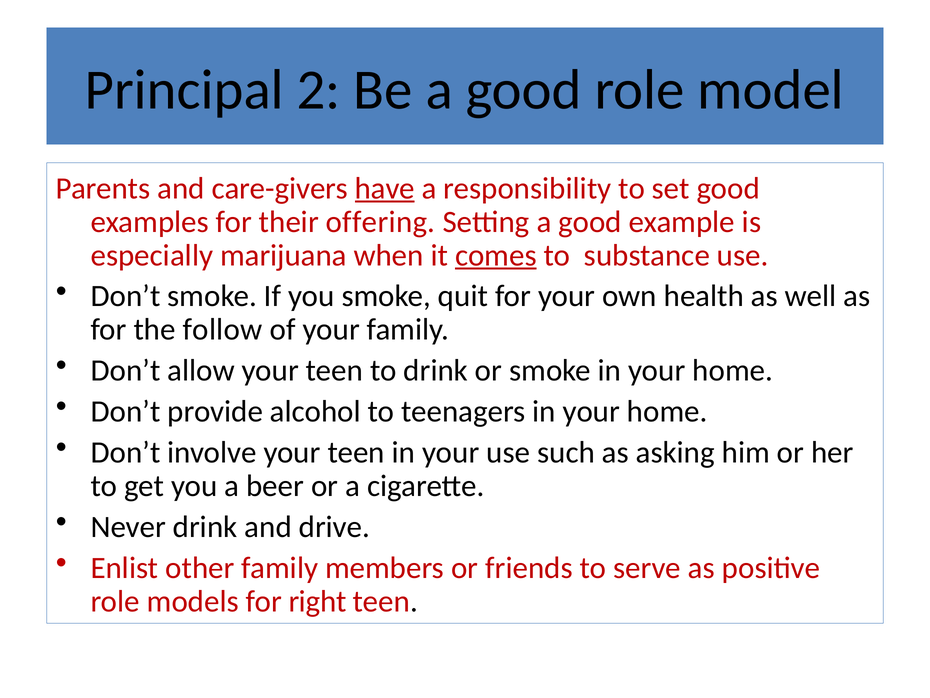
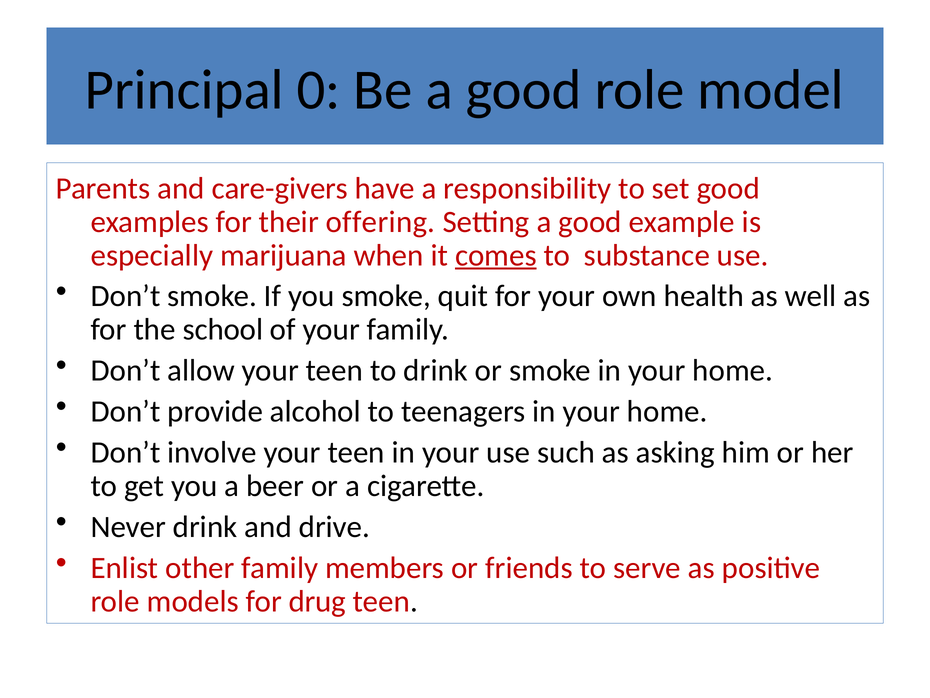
2: 2 -> 0 (319, 90)
have underline: present -> none (385, 188)
follow: follow -> school (223, 329)
right: right -> drug (317, 601)
